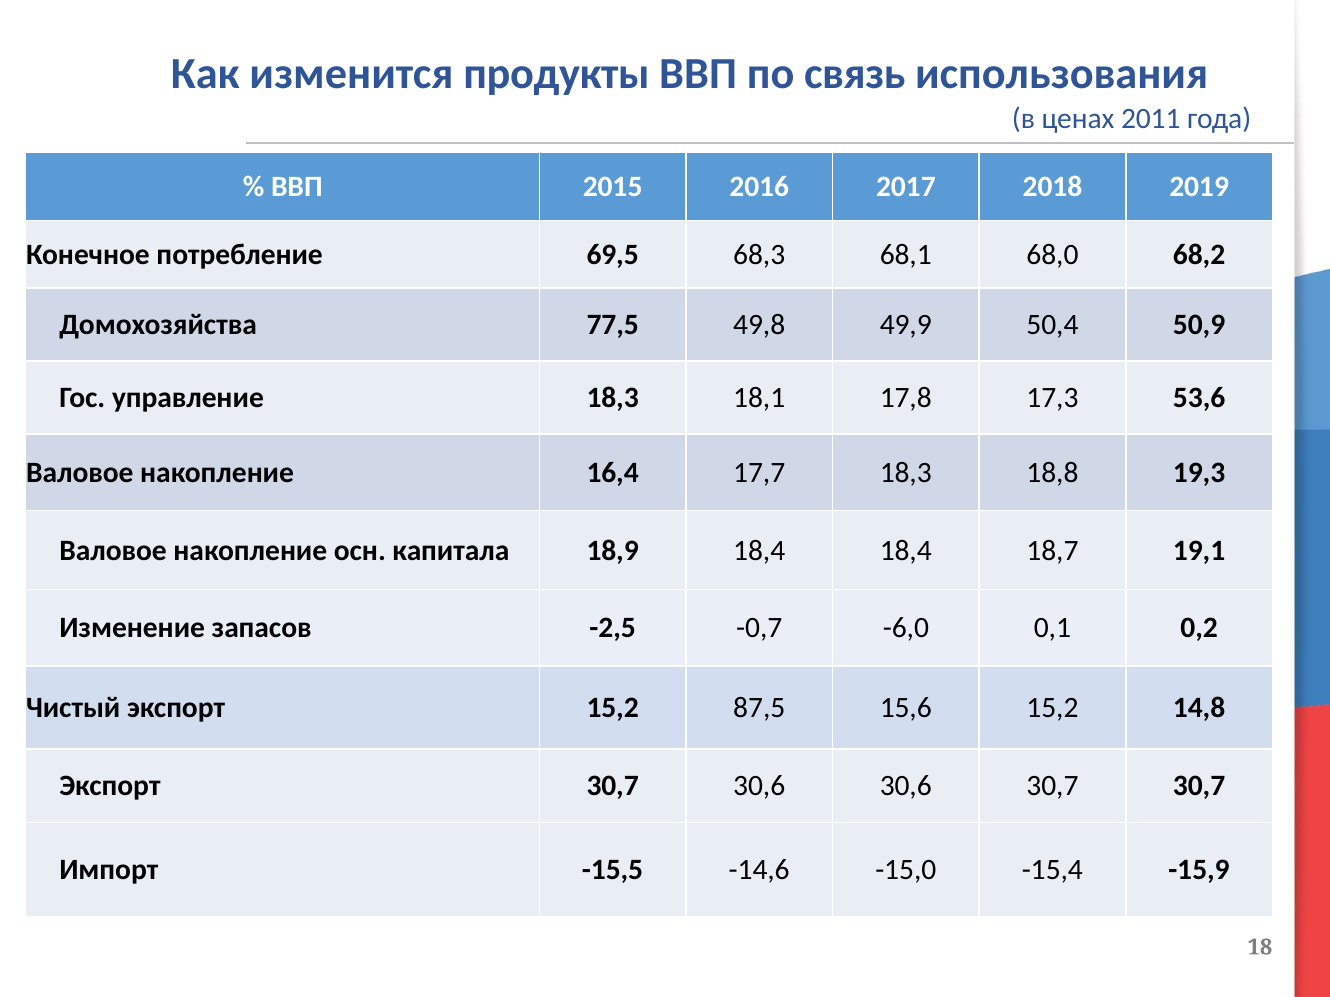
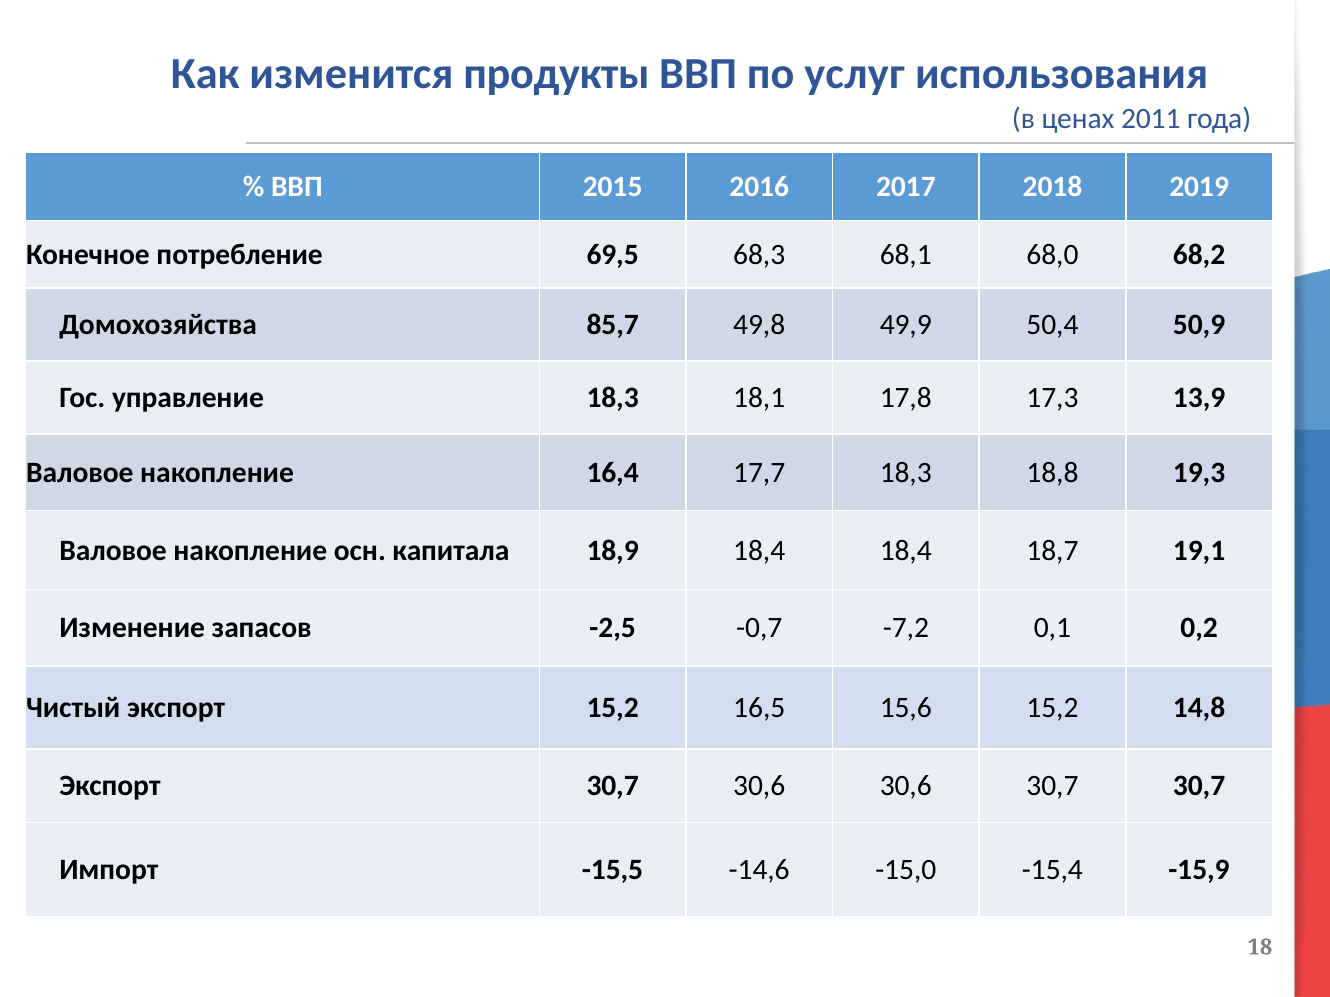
связь: связь -> услуг (854, 74)
77,5: 77,5 -> 85,7 (613, 325)
53,6: 53,6 -> 13,9 (1199, 398)
-6,0: -6,0 -> -7,2 (906, 628)
87,5: 87,5 -> 16,5 (759, 708)
